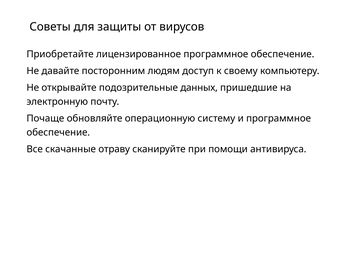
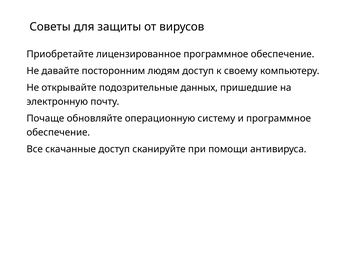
скачанные отраву: отраву -> доступ (114, 149)
